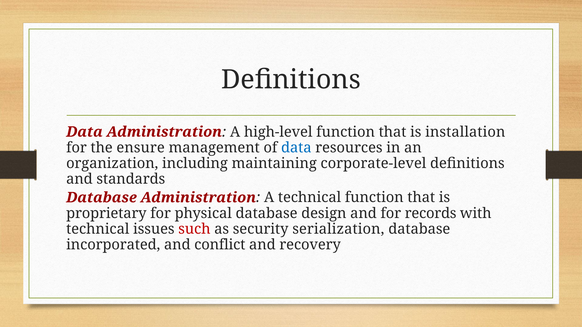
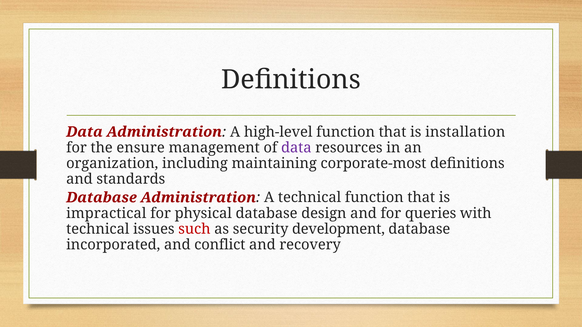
data colour: blue -> purple (296, 148)
corporate-level: corporate-level -> corporate-most (373, 163)
proprietary: proprietary -> impractical (106, 213)
records: records -> queries (431, 213)
serialization: serialization -> development (338, 229)
